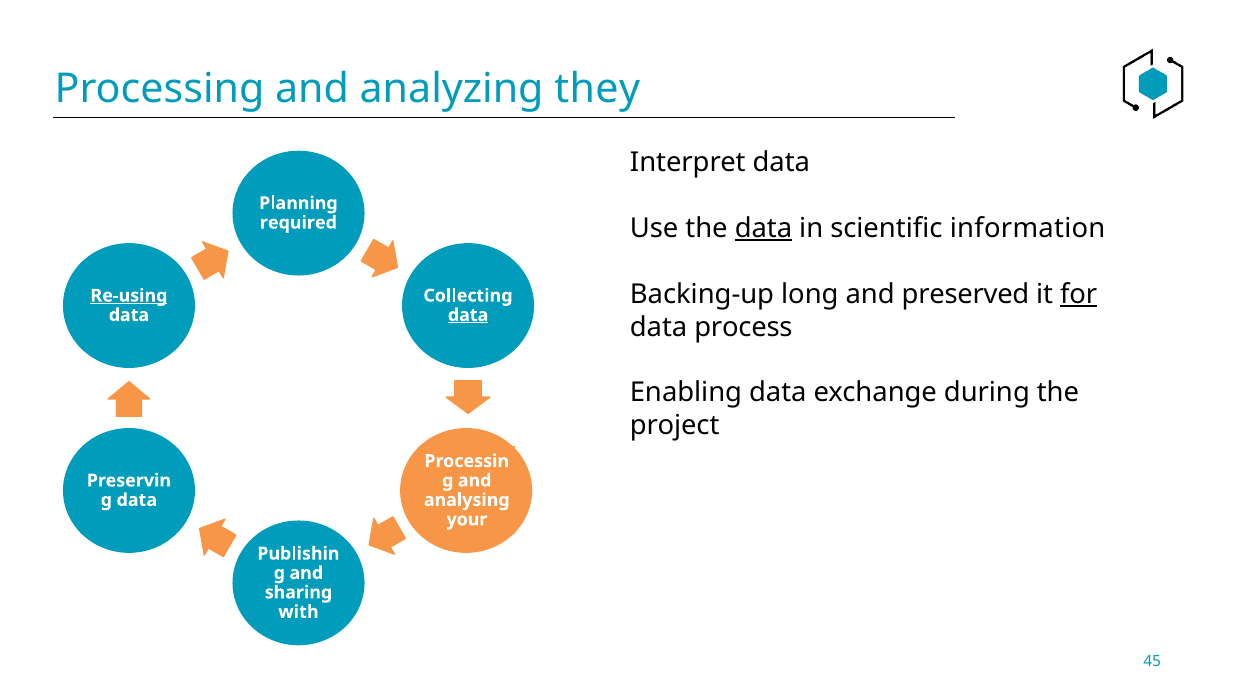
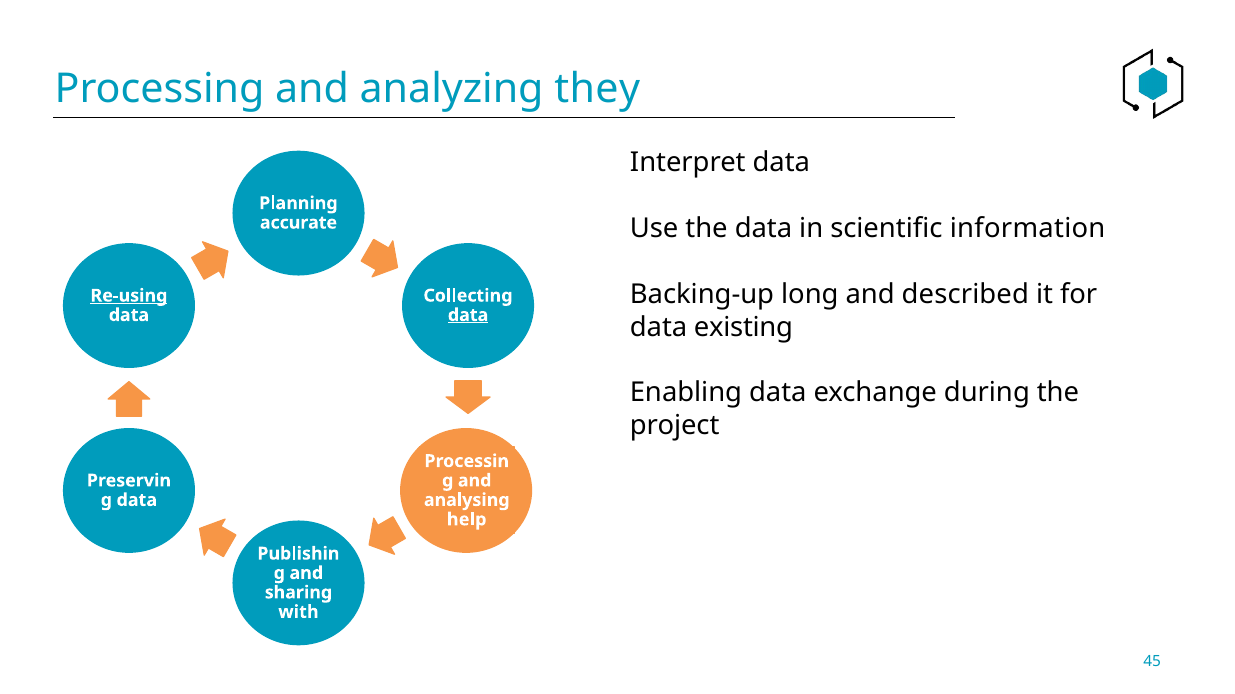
data underline: present -> none (764, 229)
required: required -> accurate (298, 223)
preserved: preserved -> described (965, 295)
for underline: present -> none (1079, 295)
process: process -> existing (743, 328)
your: your -> help (467, 520)
